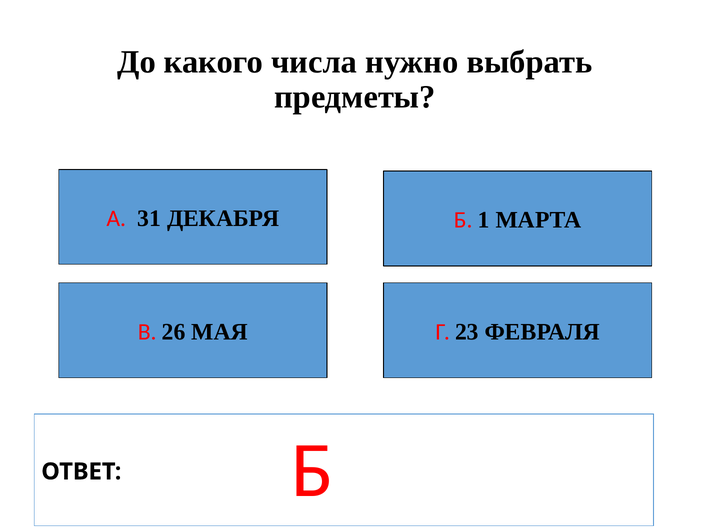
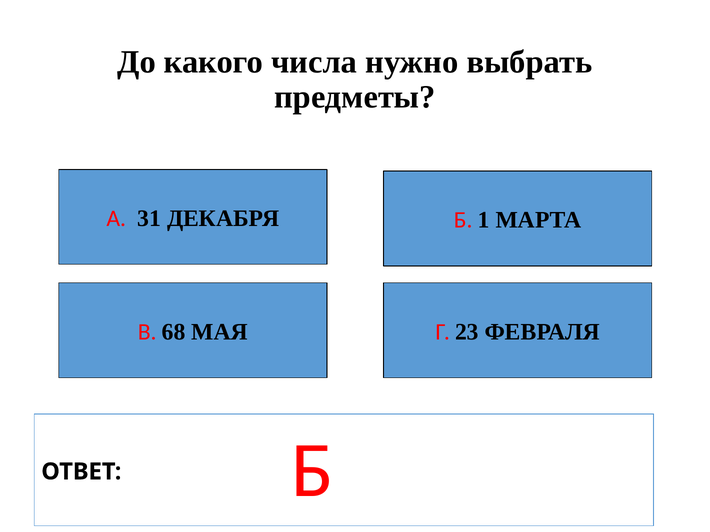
26: 26 -> 68 (174, 332)
